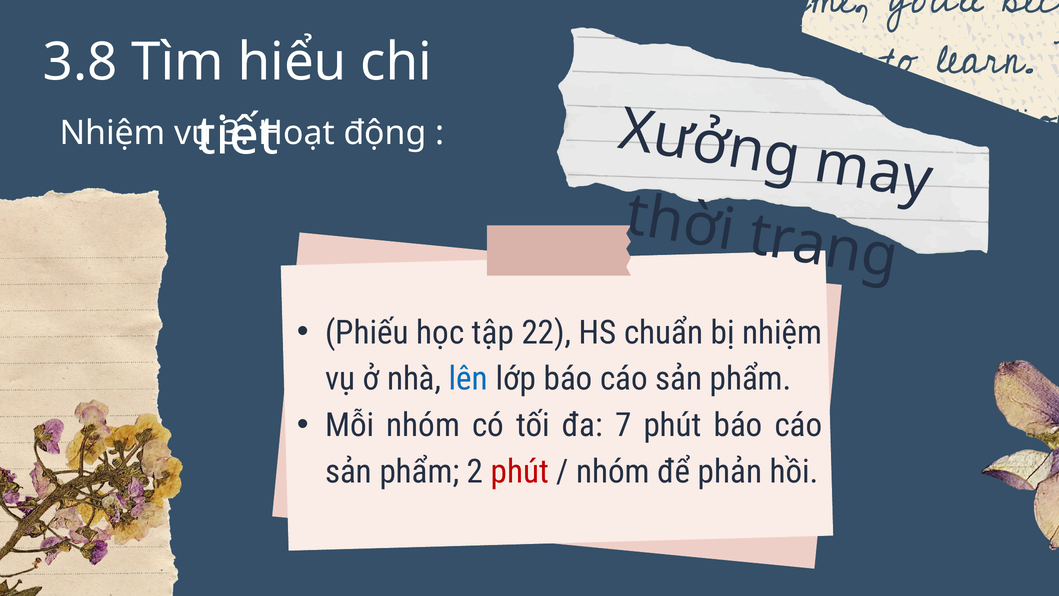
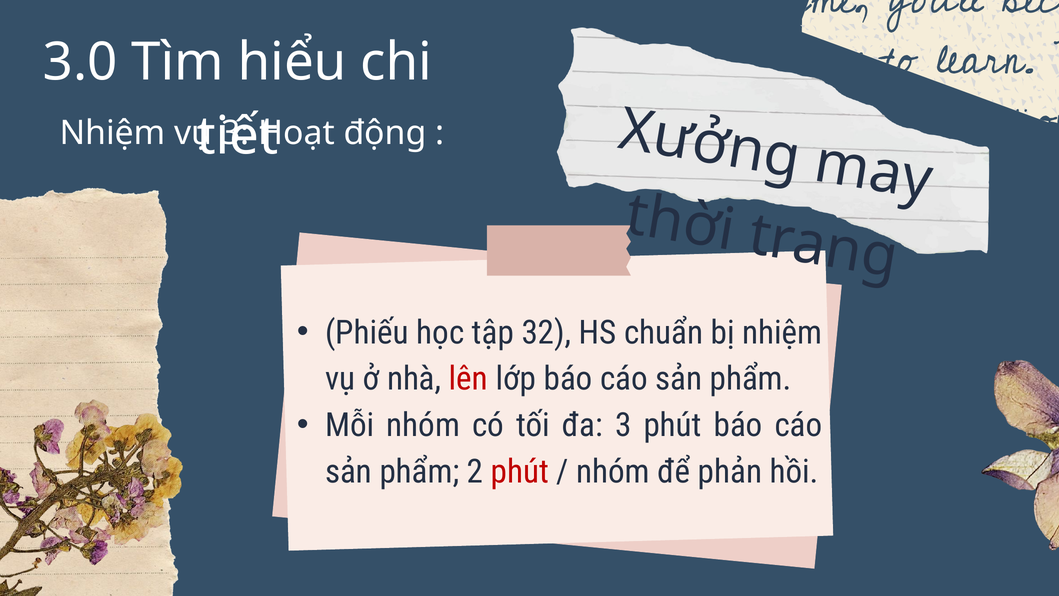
3.8: 3.8 -> 3.0 (80, 62)
22: 22 -> 32 (546, 333)
lên colour: blue -> red (468, 379)
đa 7: 7 -> 3 (623, 425)
